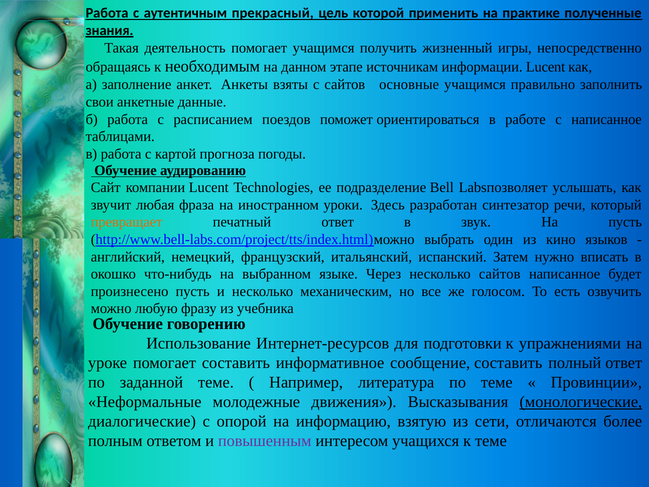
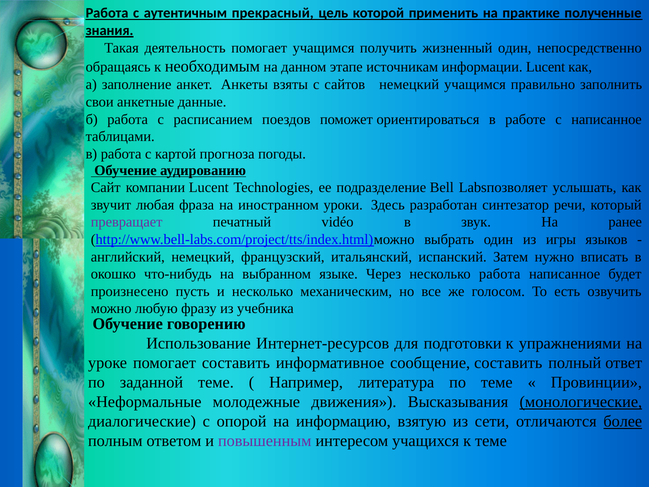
жизненный игры: игры -> один (515, 48)
сайтов основные: основные -> немецкий (409, 85)
превращает colour: orange -> purple (127, 222)
печатный ответ: ответ -> vidéo (338, 222)
На пусть: пусть -> ранее (625, 222)
кино: кино -> игры (561, 239)
несколько сайтов: сайтов -> работа (500, 274)
более underline: none -> present (623, 421)
